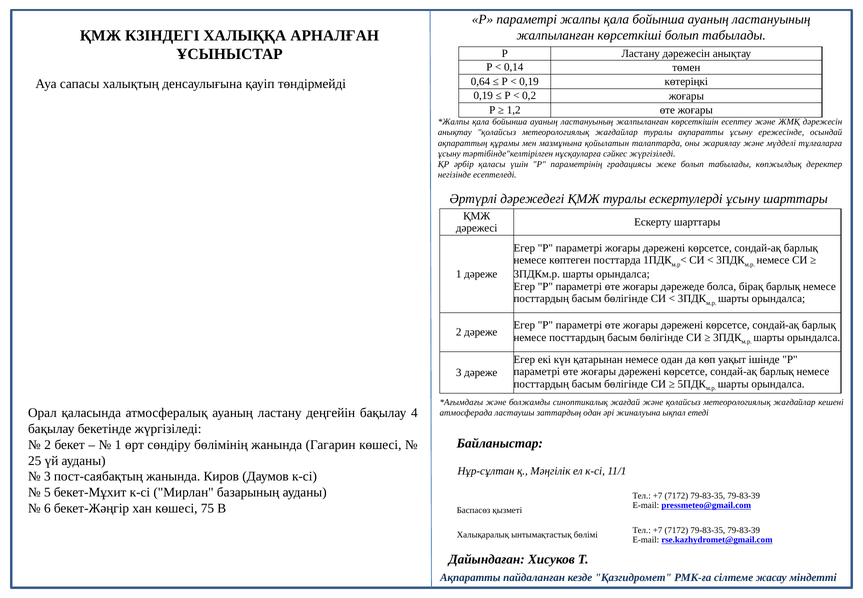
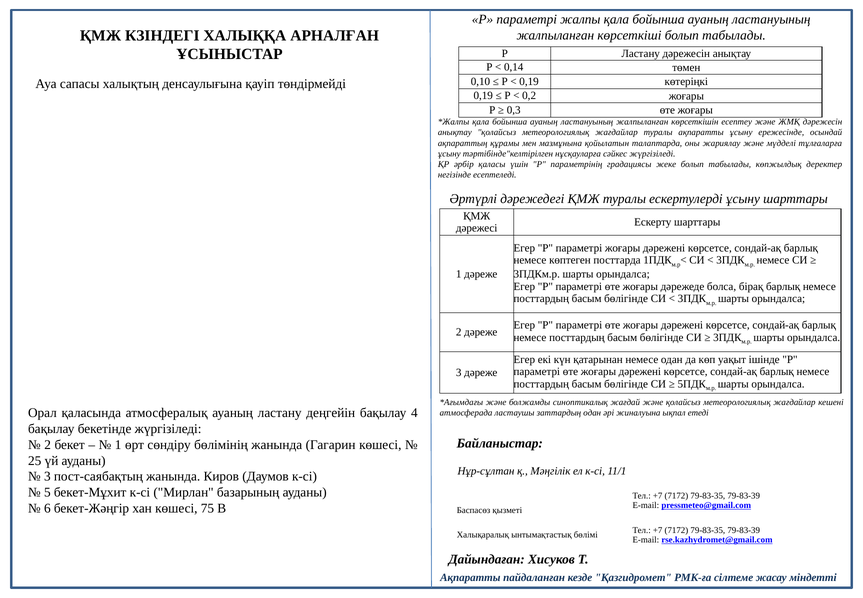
0,64: 0,64 -> 0,10 (480, 81)
1,2: 1,2 -> 0,3 (514, 110)
